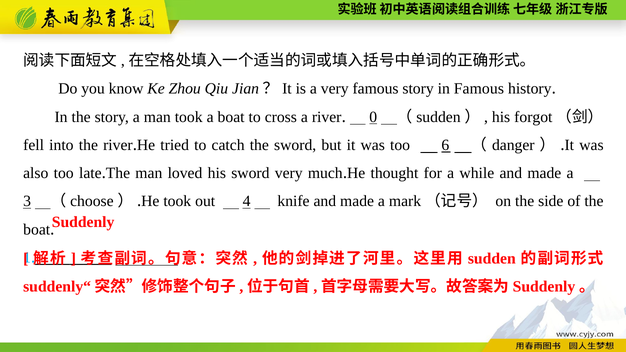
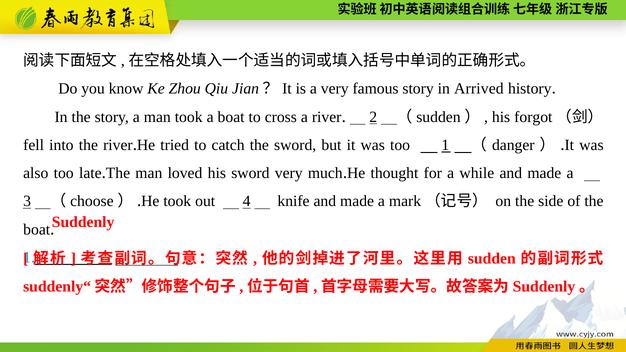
in Famous: Famous -> Arrived (479, 89)
0: 0 -> 2 (373, 117)
too 6: 6 -> 1 (445, 145)
